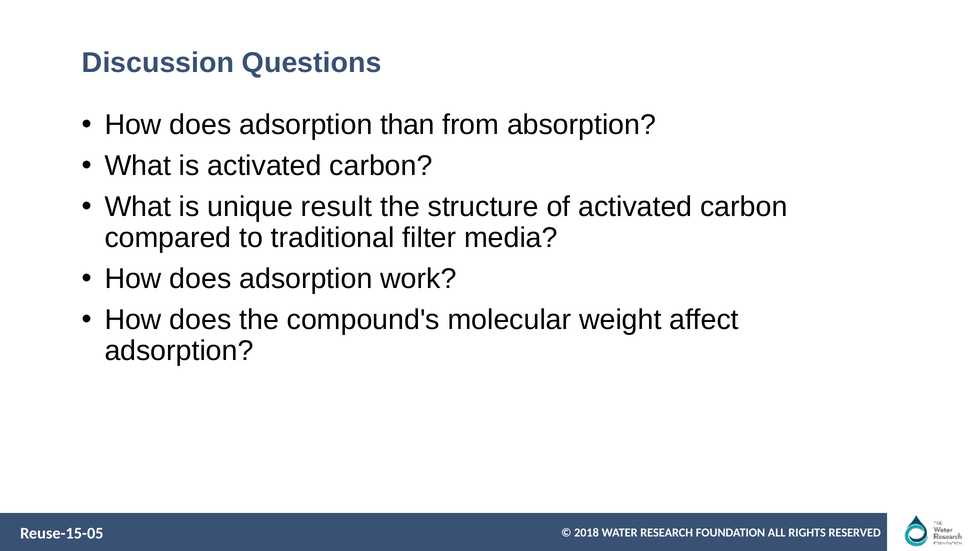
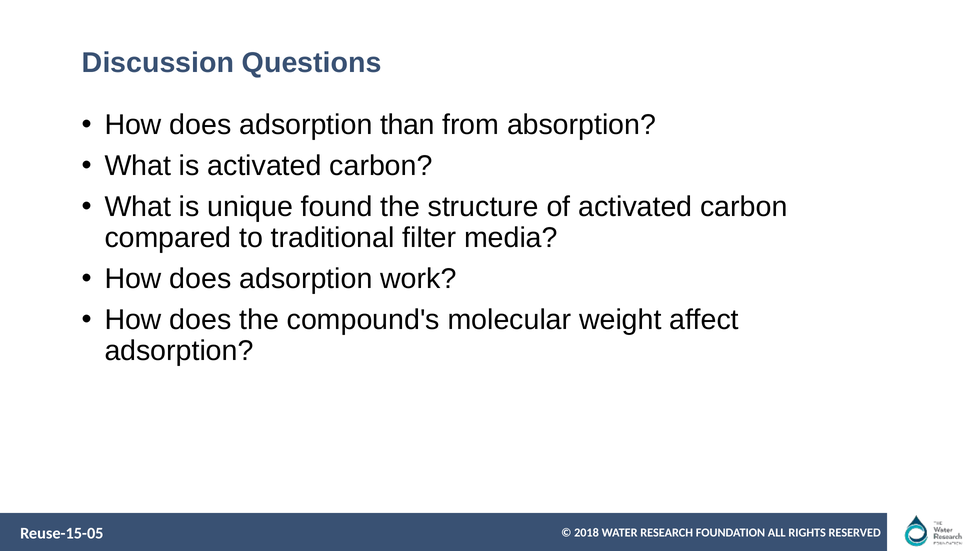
result: result -> found (337, 207)
